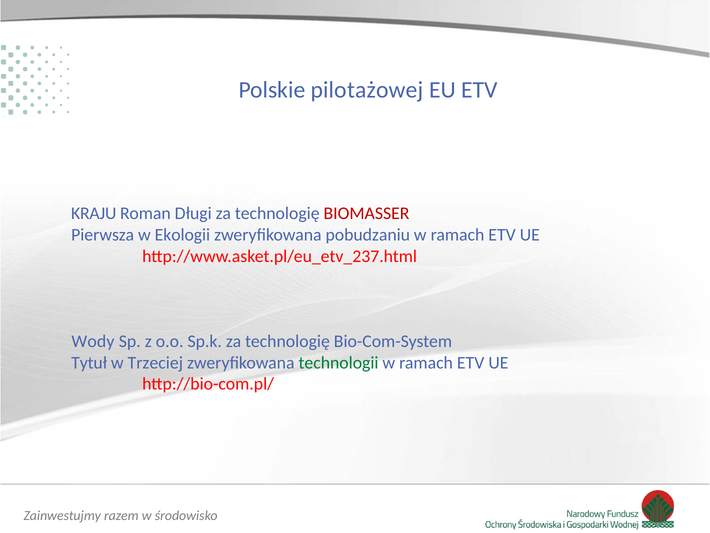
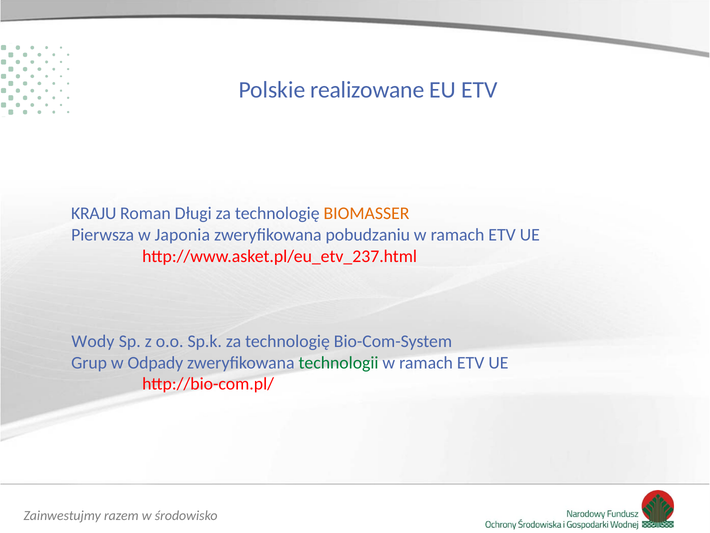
pilotażowej: pilotażowej -> realizowane (367, 90)
BIOMASSER colour: red -> orange (367, 213)
Ekologii: Ekologii -> Japonia (182, 235)
Tytuł: Tytuł -> Grup (89, 362)
Trzeciej: Trzeciej -> Odpady (155, 362)
